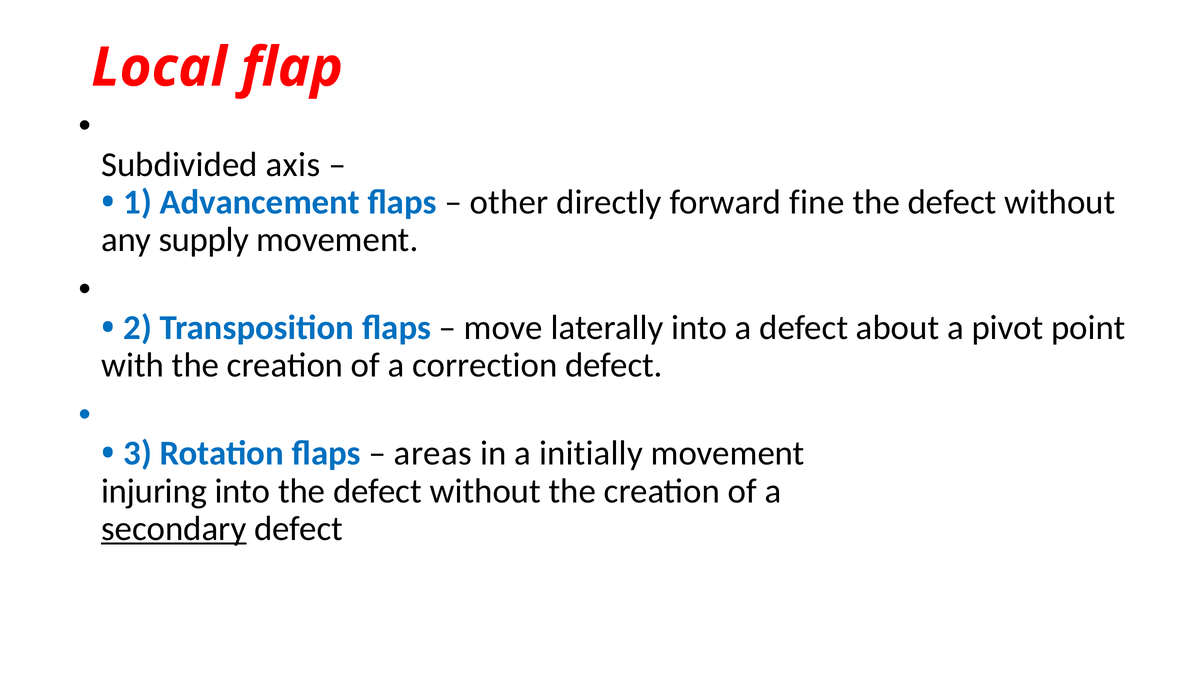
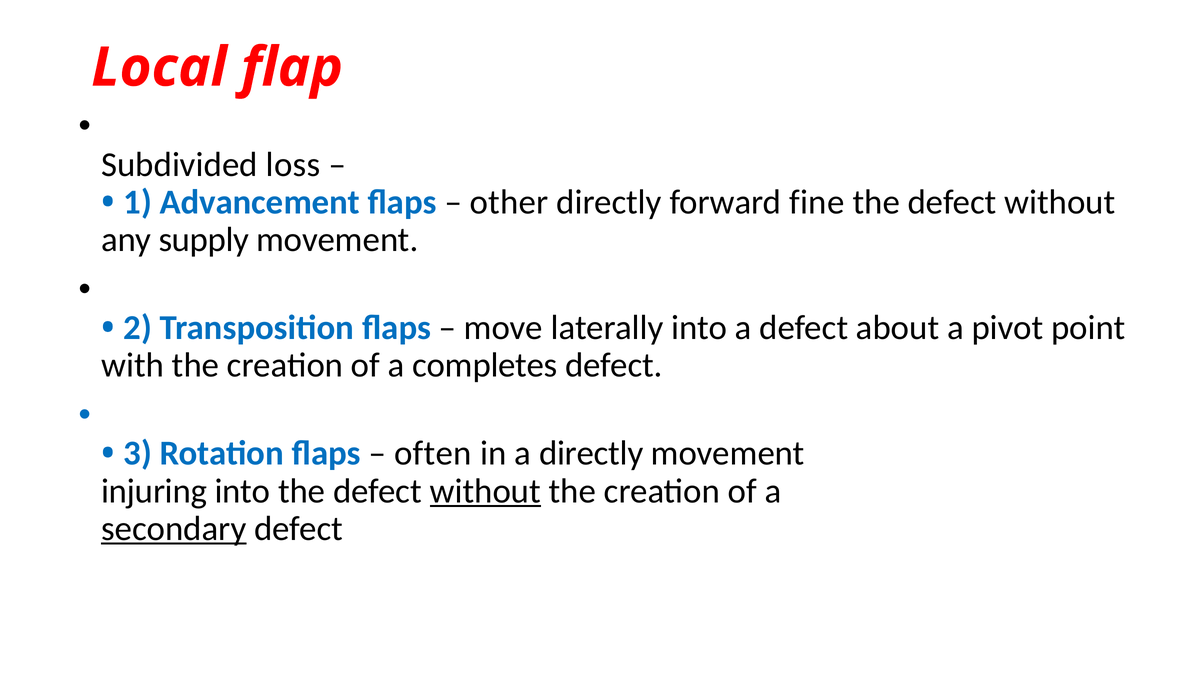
axis: axis -> loss (293, 164)
correction: correction -> completes (485, 365)
areas: areas -> often (433, 453)
a initially: initially -> directly (591, 453)
without underline: none -> present (485, 491)
